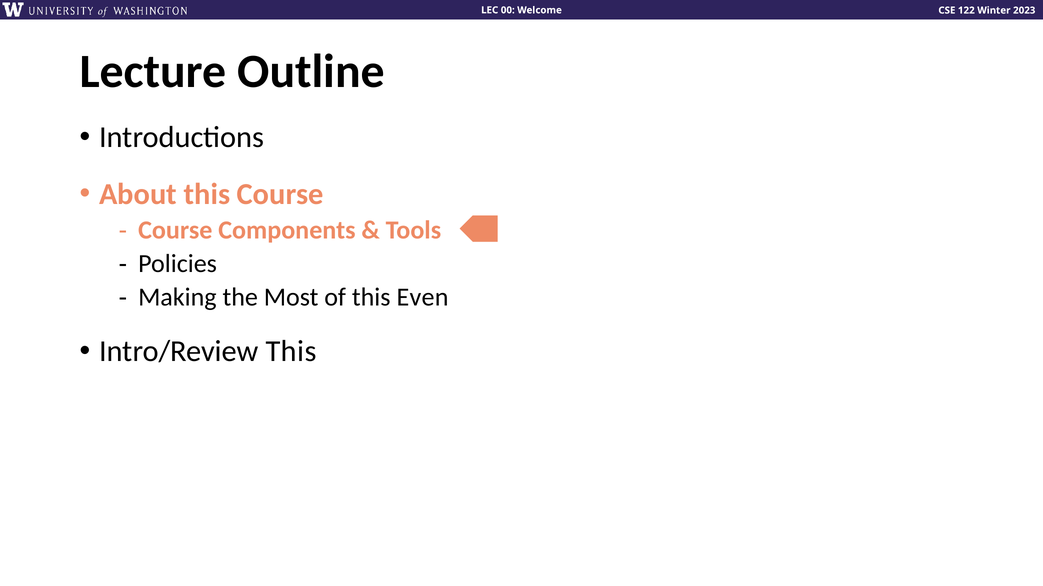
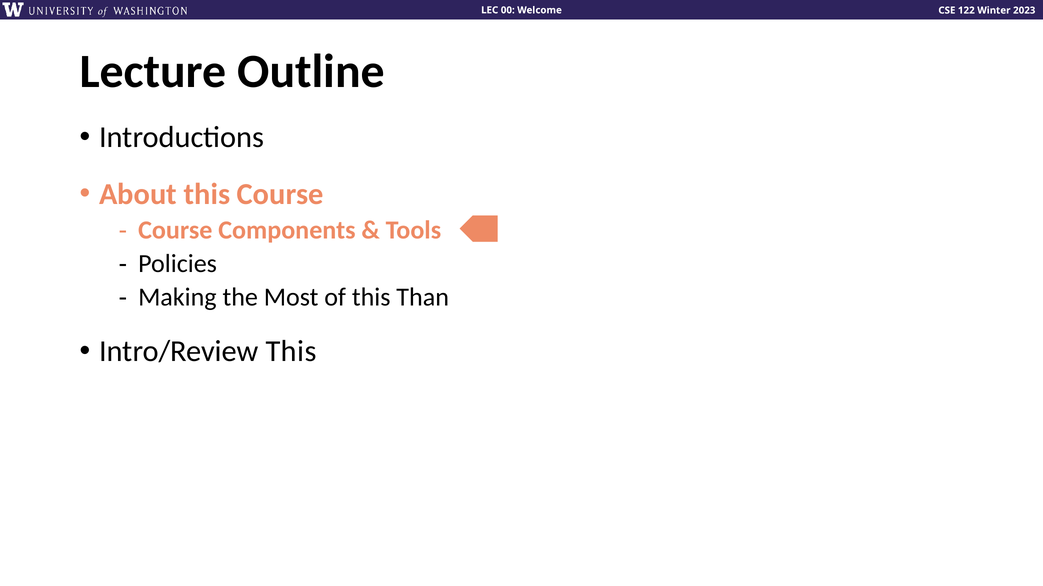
Even: Even -> Than (423, 297)
